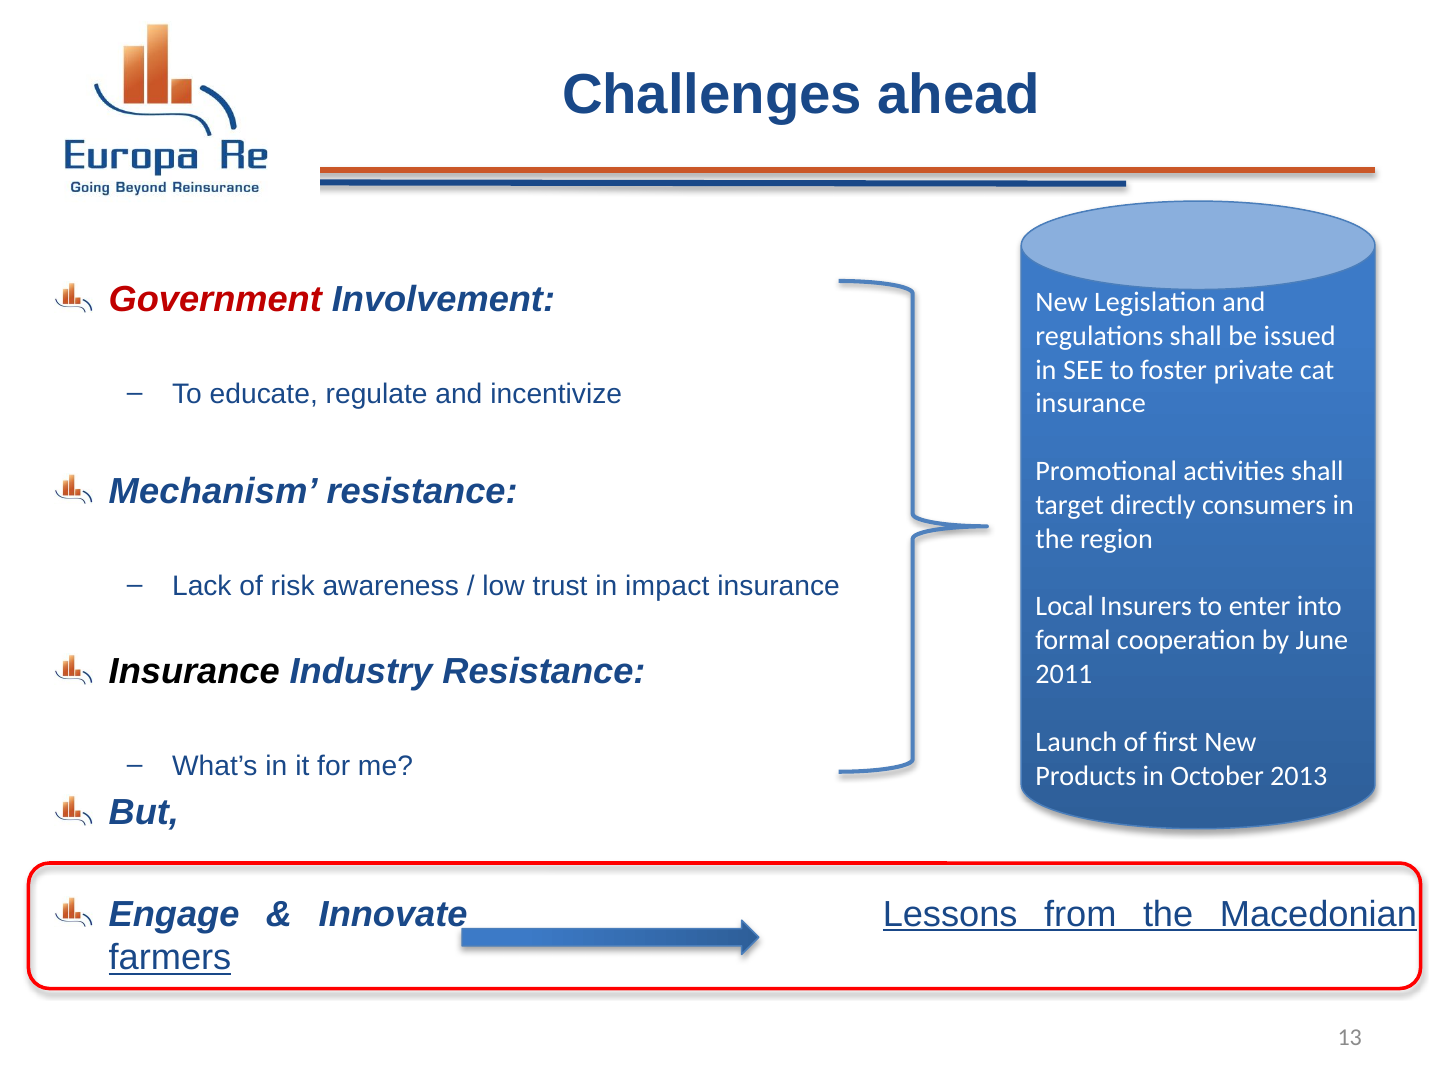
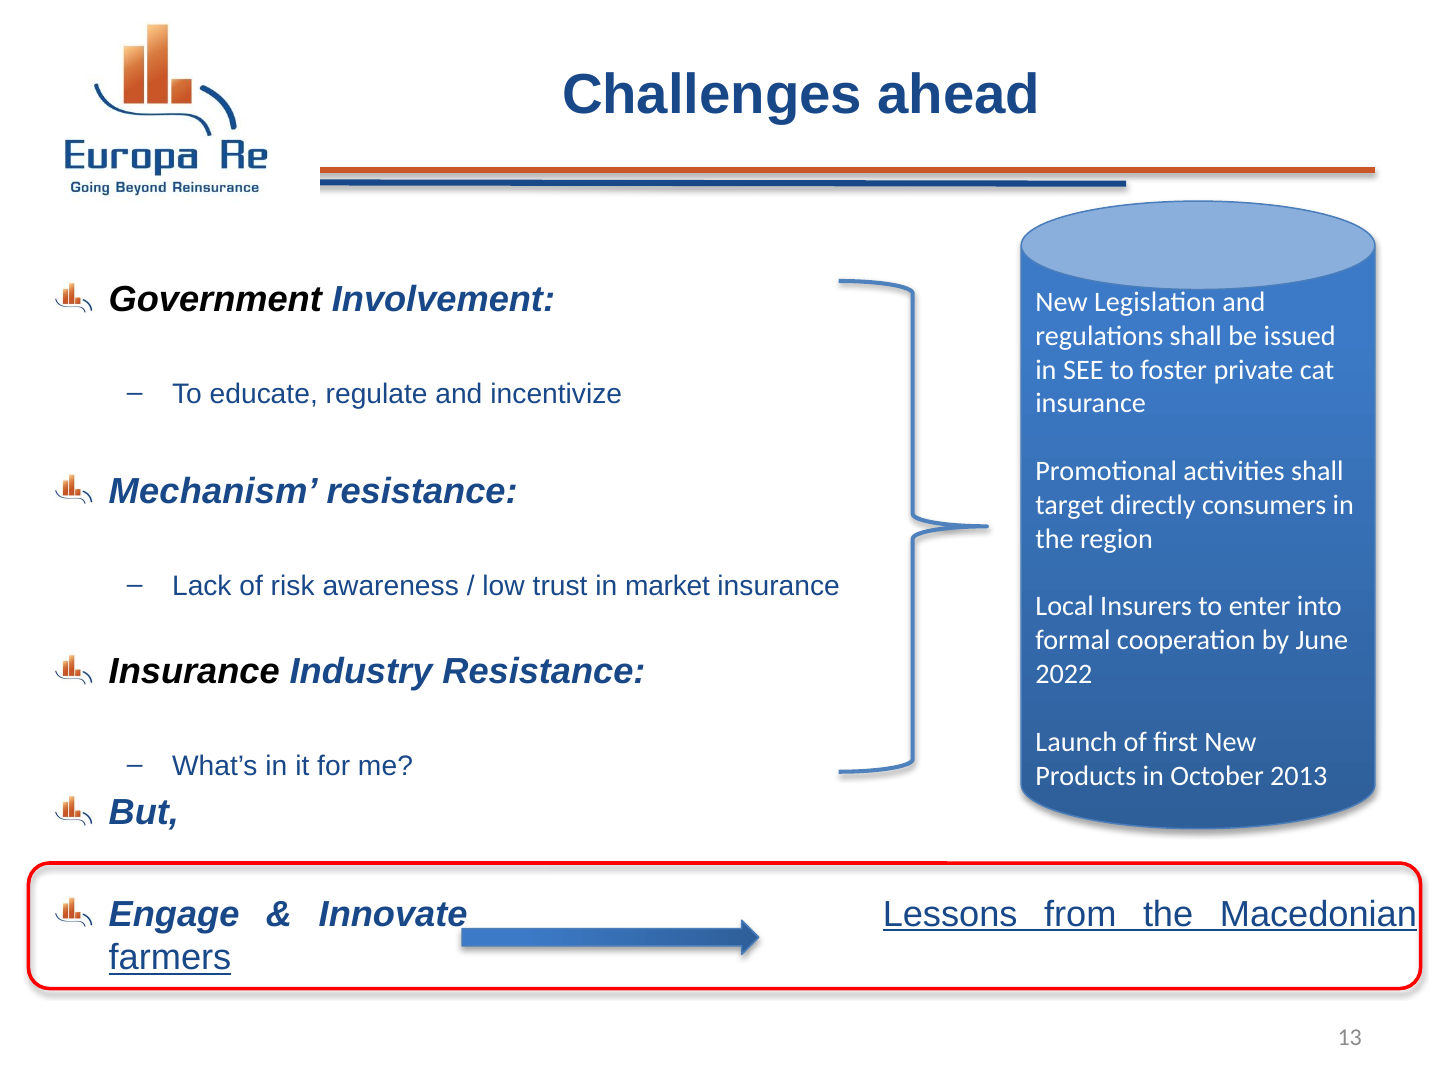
Government colour: red -> black (215, 300)
impact: impact -> market (668, 586)
2011: 2011 -> 2022 (1064, 674)
